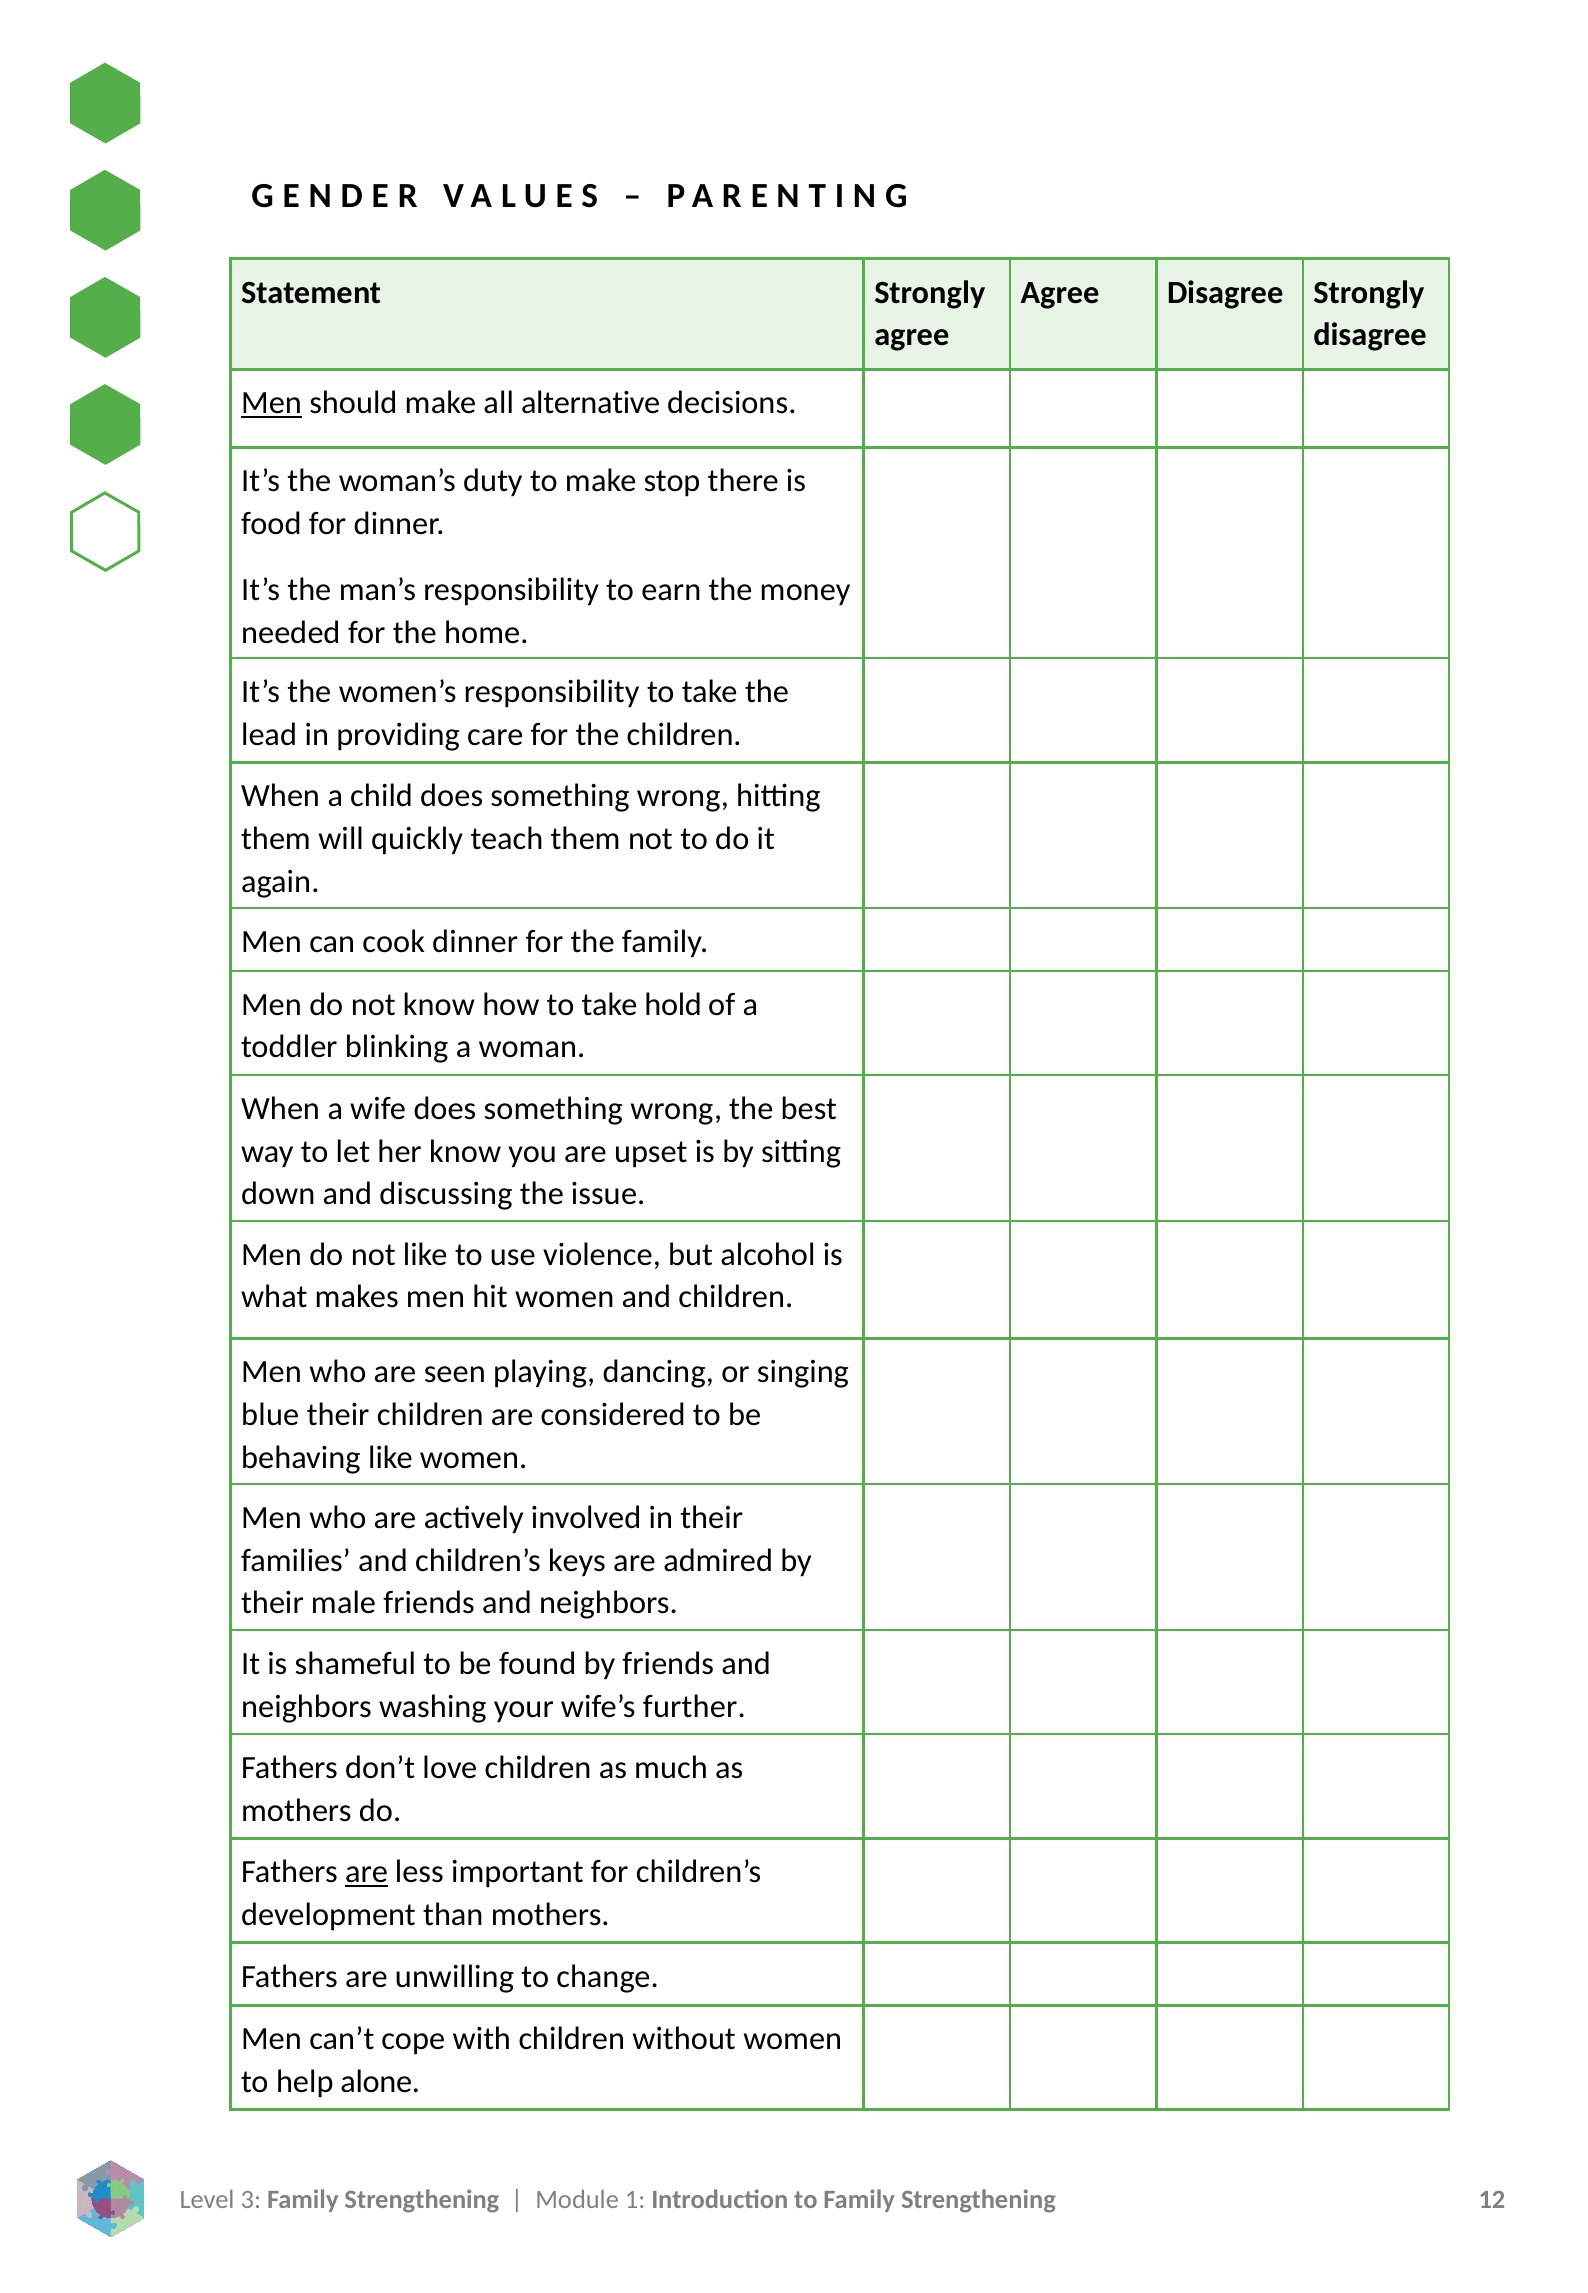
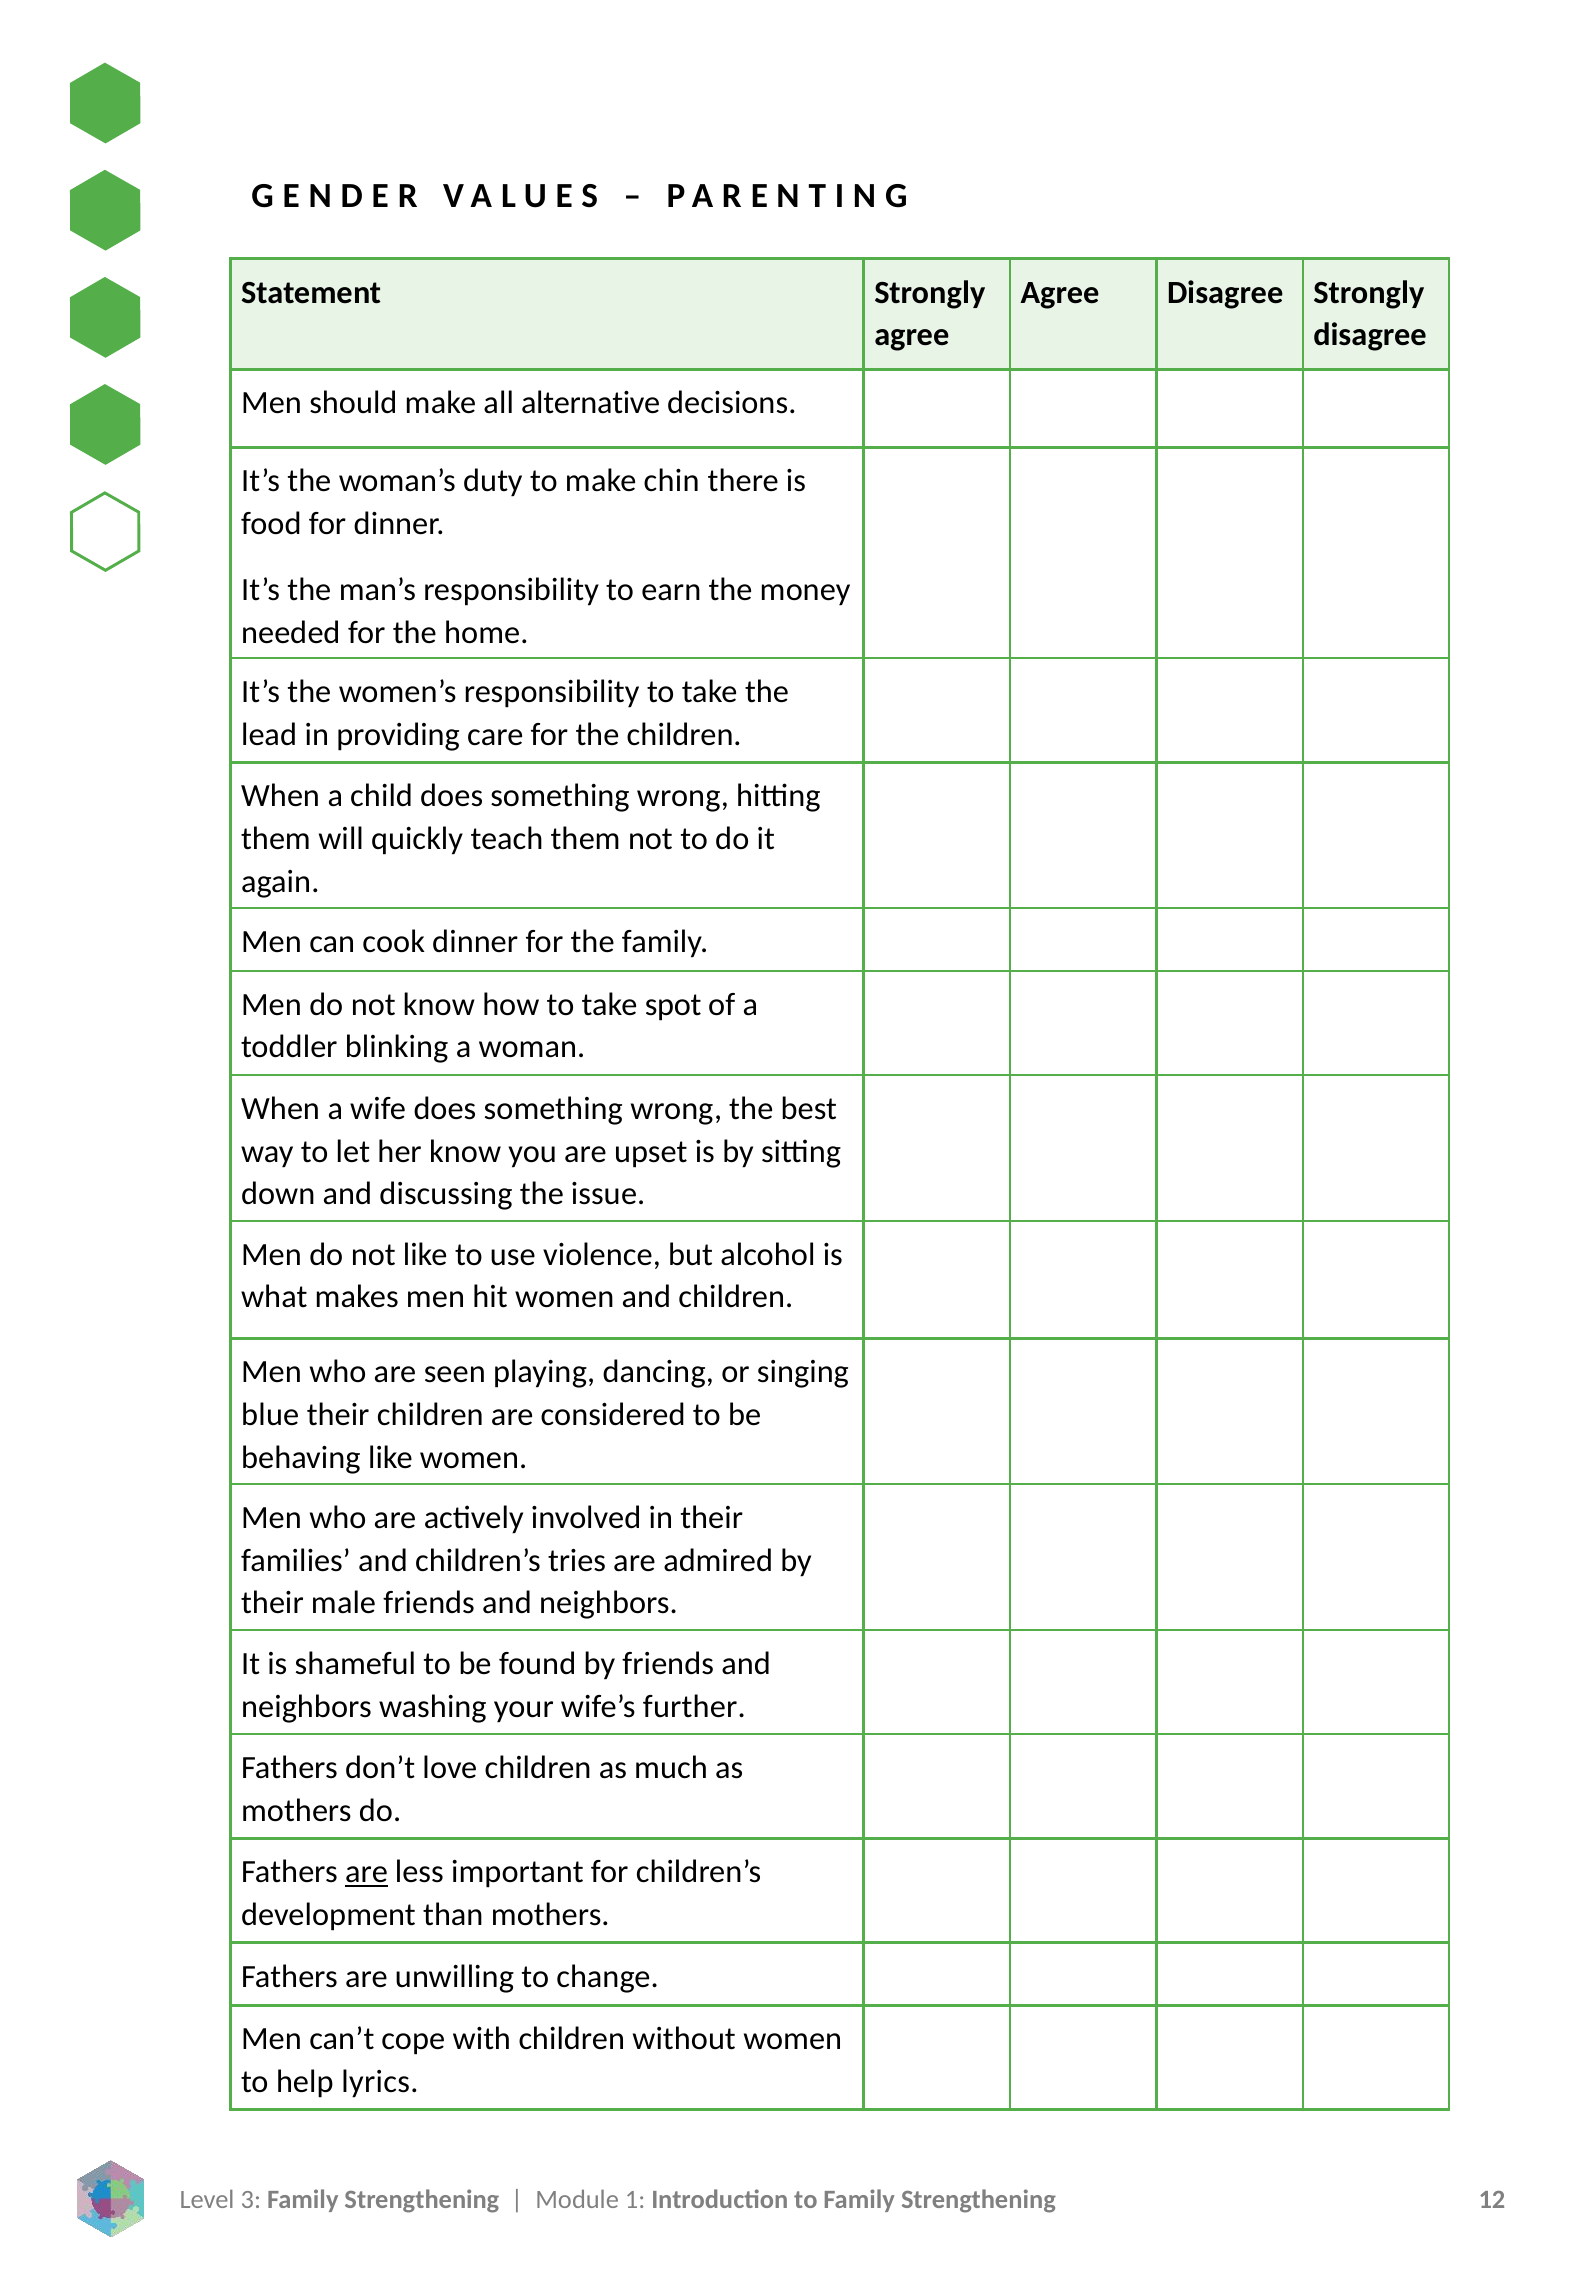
Men underline: present -> none (272, 403)
stop: stop -> chin (672, 481)
hold: hold -> spot (673, 1005)
keys: keys -> tries (577, 1561)
alone: alone -> lyrics (380, 2083)
